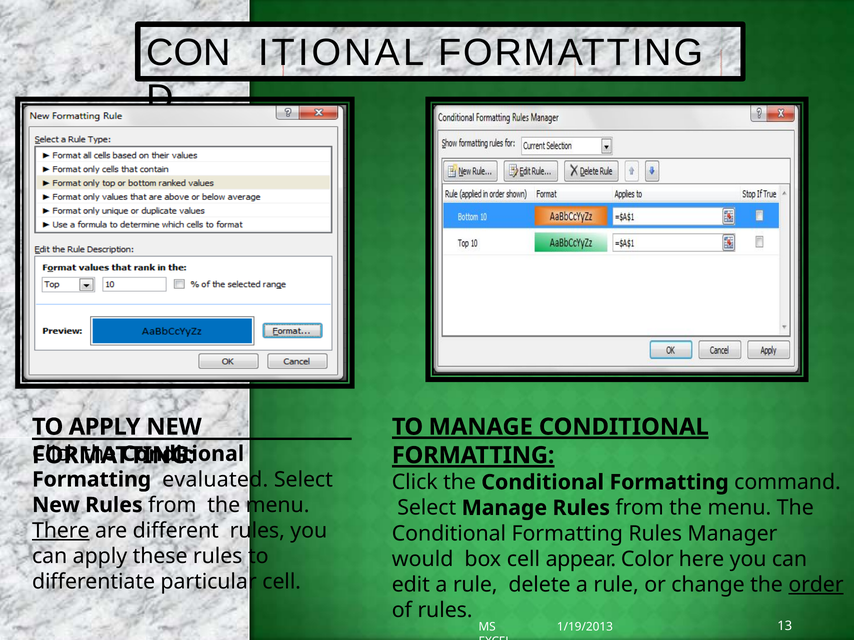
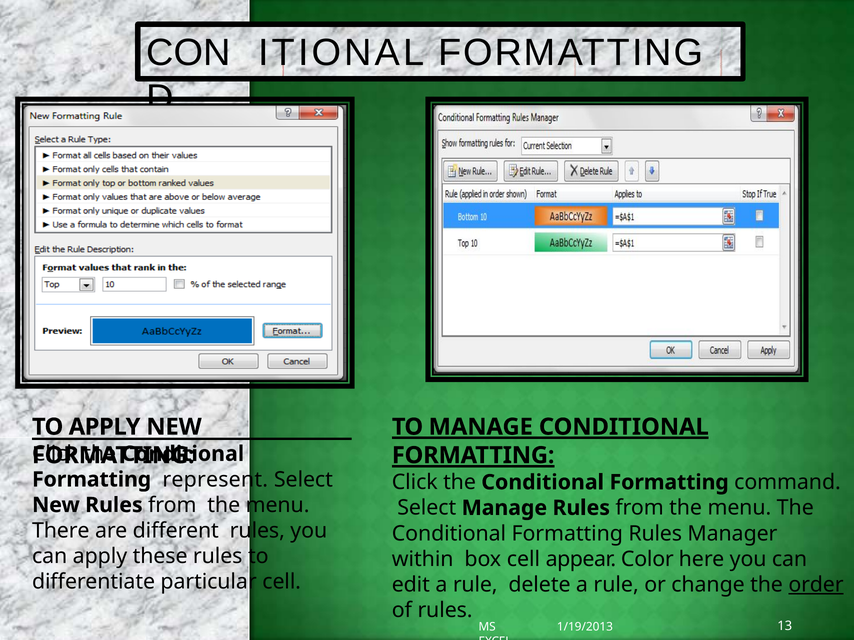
evaluated: evaluated -> represent (215, 480)
There underline: present -> none (61, 531)
would: would -> within (423, 560)
